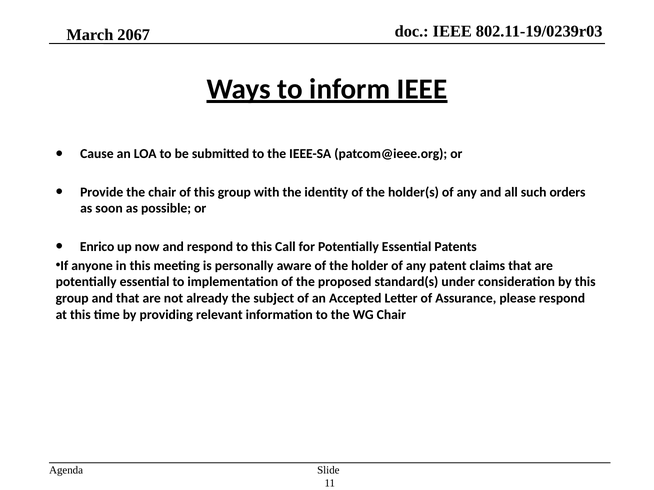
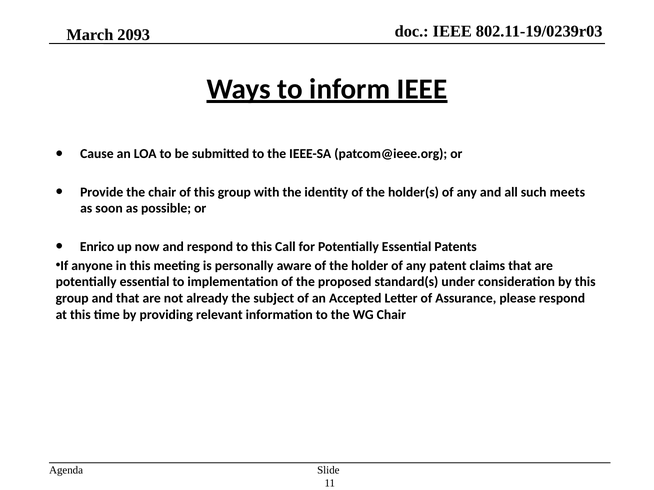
2067: 2067 -> 2093 (134, 35)
orders: orders -> meets (567, 192)
